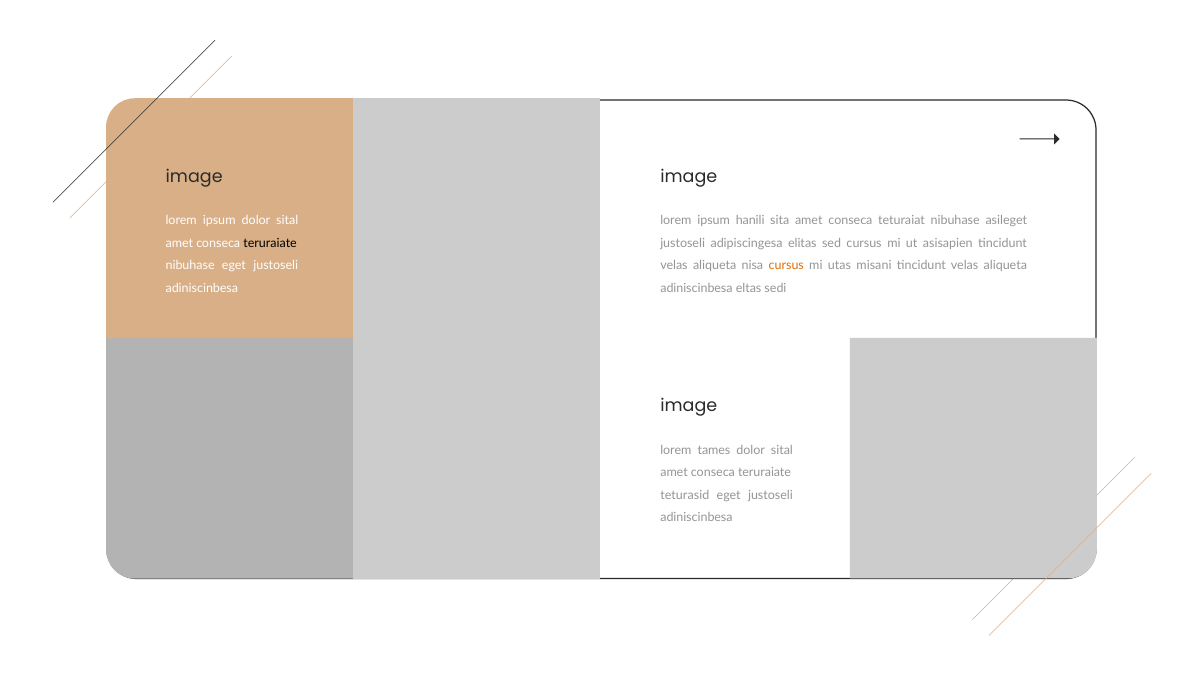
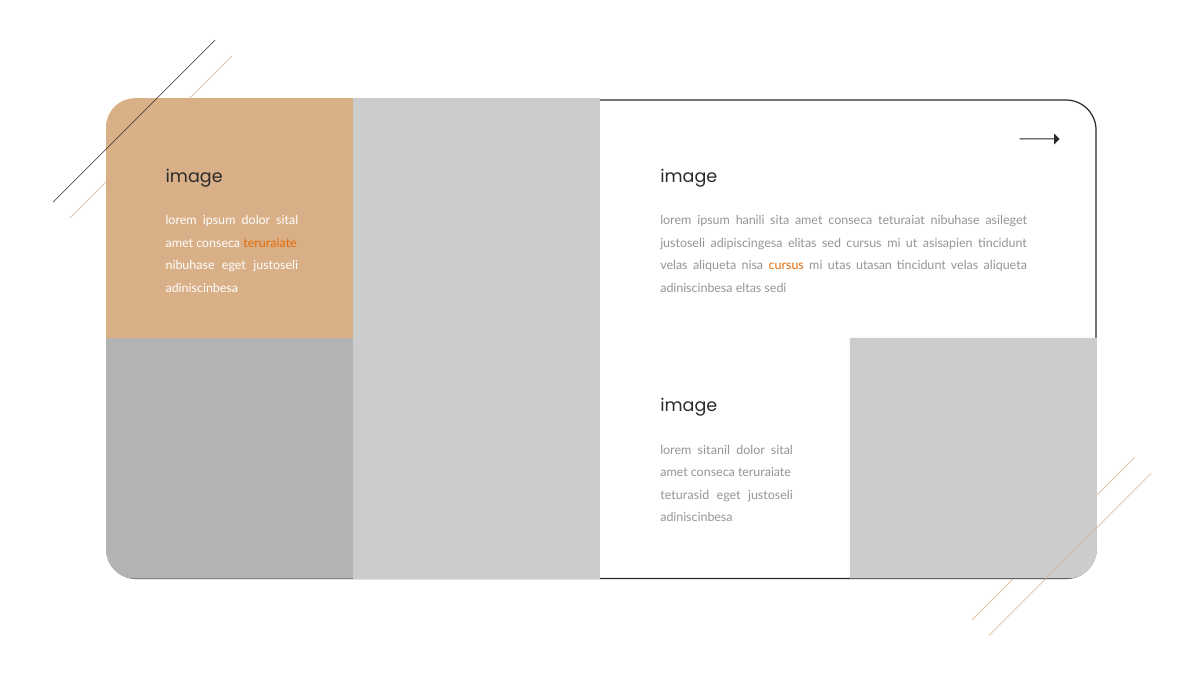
teruraiate colour: black -> orange (270, 243)
misani: misani -> utasan (874, 266)
tames: tames -> sitanil (714, 450)
